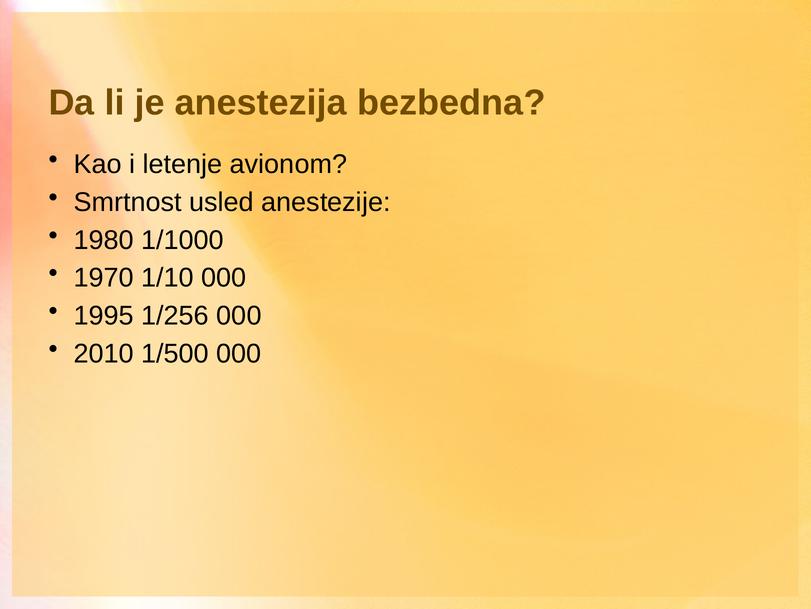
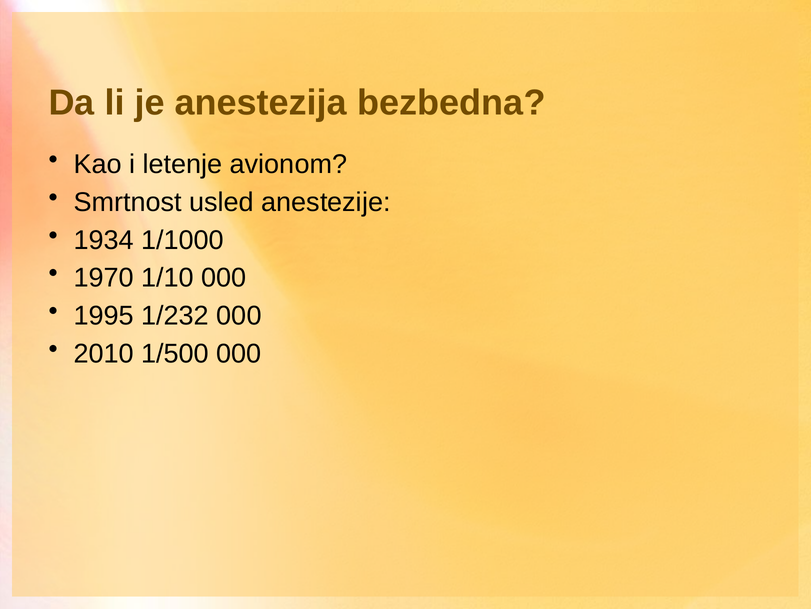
1980: 1980 -> 1934 (104, 240)
1/256: 1/256 -> 1/232 (175, 315)
